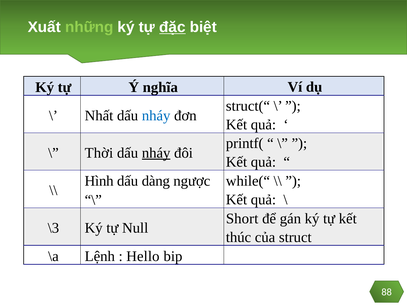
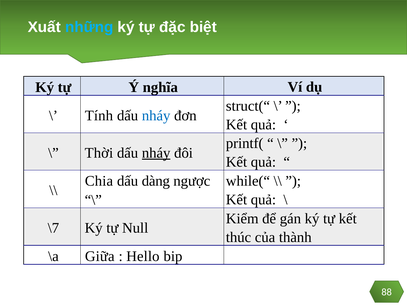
những colour: light green -> light blue (89, 27)
đặc underline: present -> none (172, 27)
Nhất: Nhất -> Tính (99, 116)
Hình: Hình -> Chia (99, 181)
Short: Short -> Kiểm (242, 219)
\3: \3 -> \7 (53, 228)
struct: struct -> thành (295, 237)
Lệnh: Lệnh -> Giữa (100, 256)
